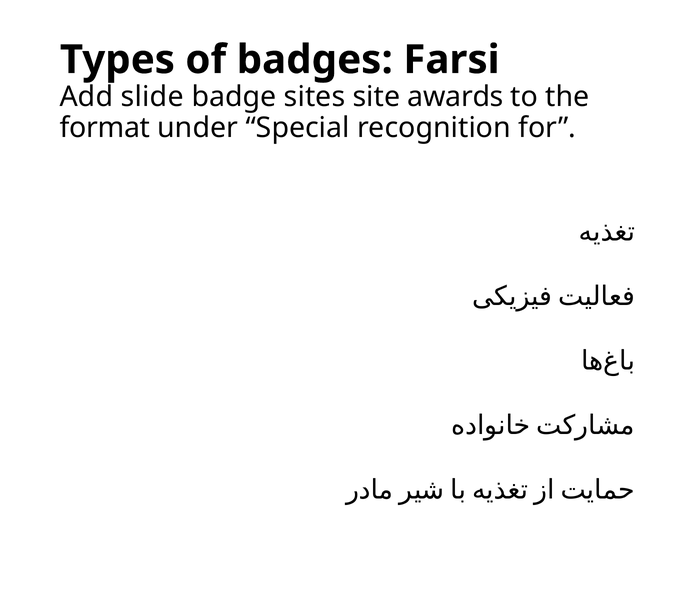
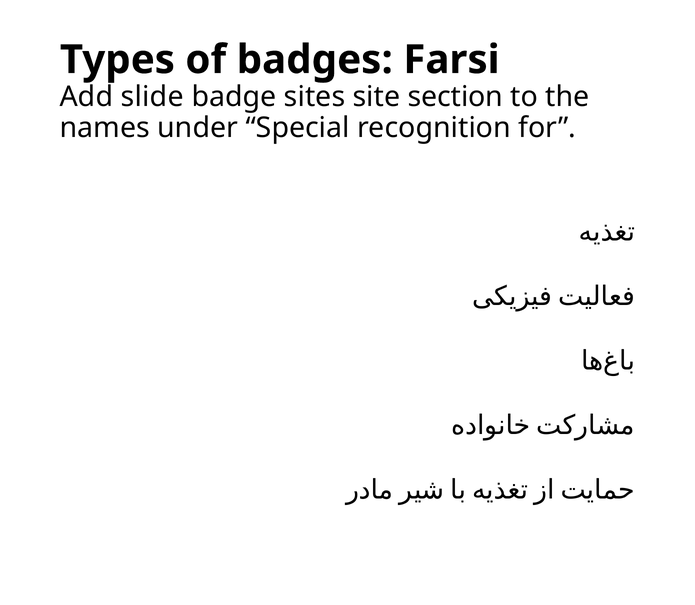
awards: awards -> section (455, 97)
format: format -> names (105, 128)
